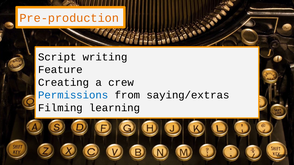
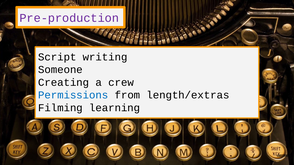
Pre-production colour: orange -> purple (69, 18)
Feature: Feature -> Someone (60, 70)
saying/extras: saying/extras -> length/extras (188, 95)
